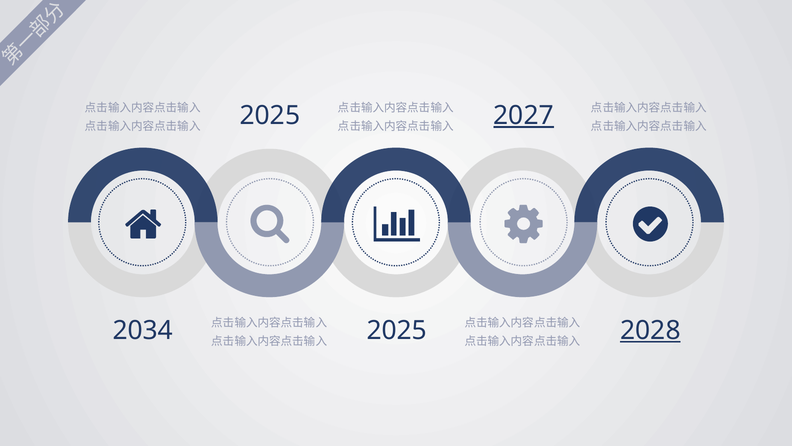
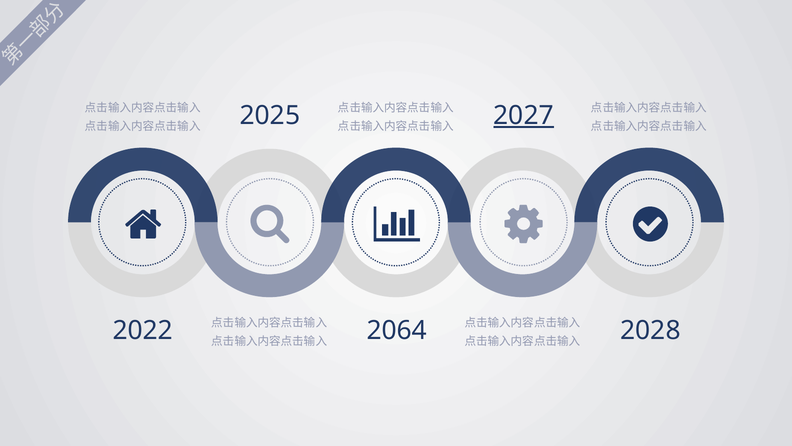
2034: 2034 -> 2022 (143, 330)
2028 underline: present -> none (650, 330)
2025: 2025 -> 2064 (397, 330)
